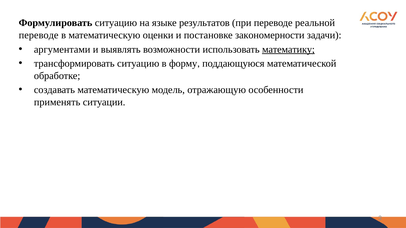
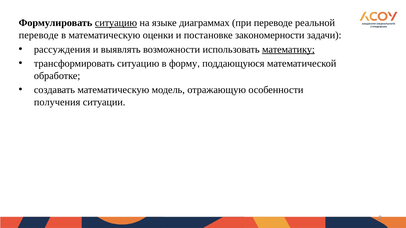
ситуацию underline: none -> present (116, 23)
результатов: результатов -> диаграммах (204, 23)
аргументами: аргументами -> рассуждения (62, 49)
применять: применять -> получения (57, 102)
